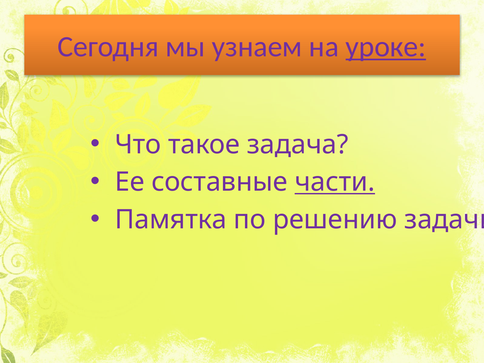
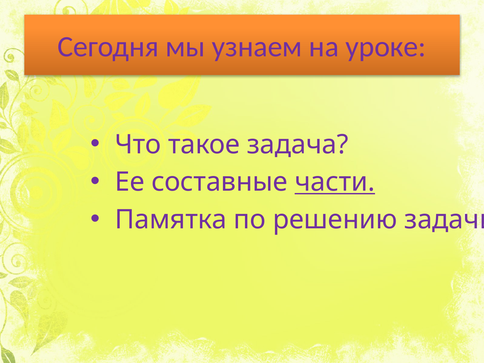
уроке underline: present -> none (386, 47)
